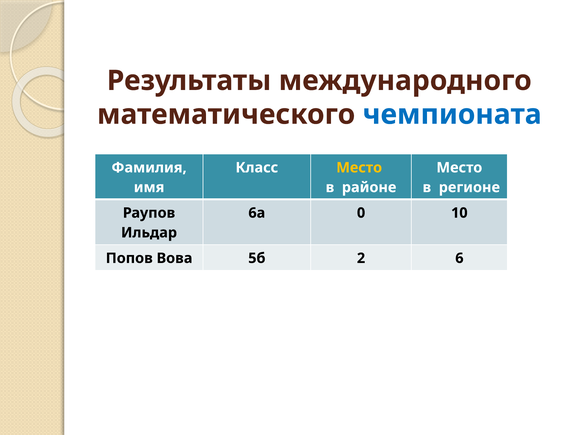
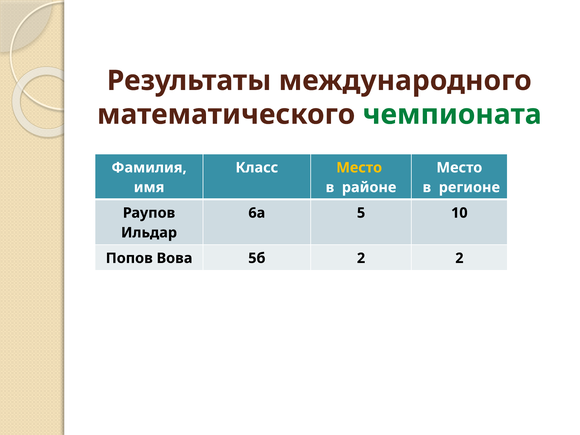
чемпионата colour: blue -> green (452, 114)
0: 0 -> 5 (361, 213)
2 6: 6 -> 2 (459, 258)
